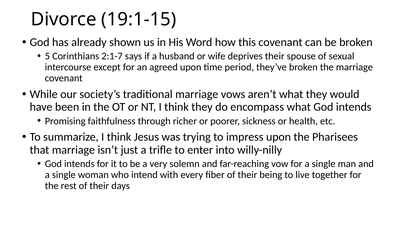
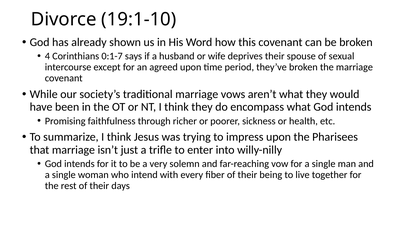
19:1-15: 19:1-15 -> 19:1-10 (139, 19)
5: 5 -> 4 (47, 56)
2:1-7: 2:1-7 -> 0:1-7 (112, 56)
